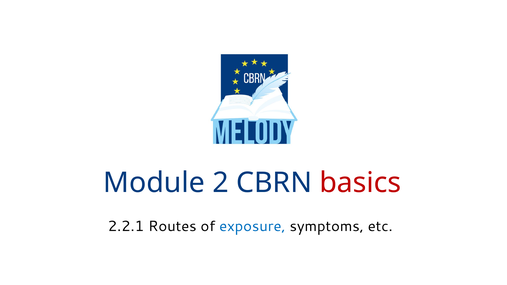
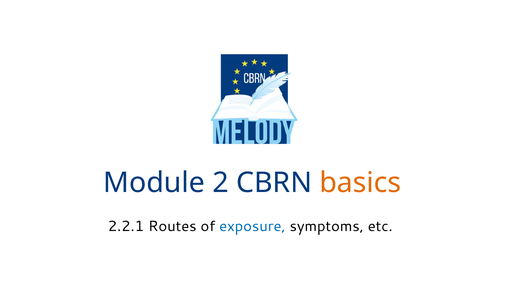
basics colour: red -> orange (360, 183)
